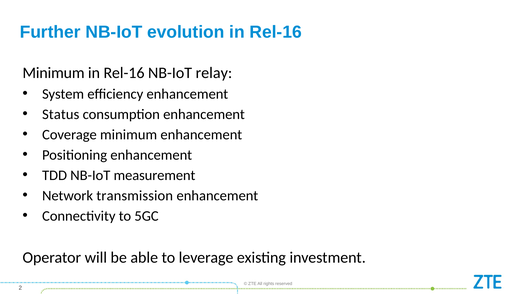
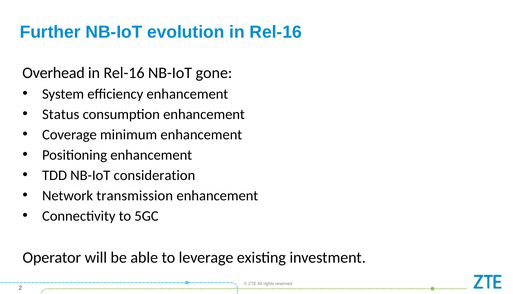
Minimum: Minimum -> Overhead (54, 73)
relay: relay -> gone (214, 73)
measurement: measurement -> consideration (154, 175)
